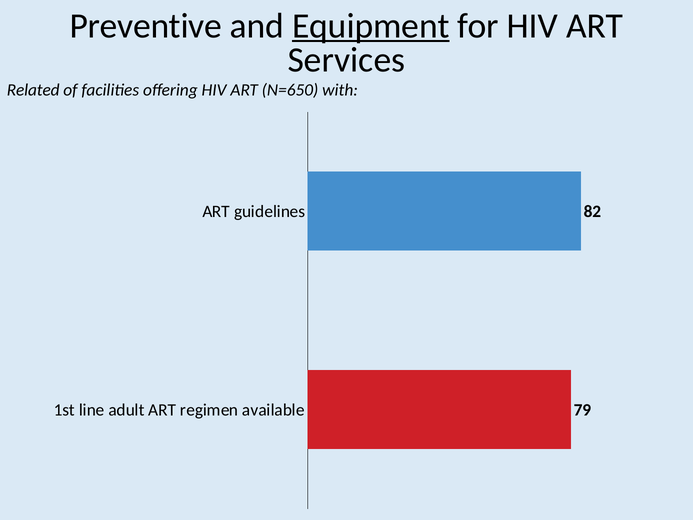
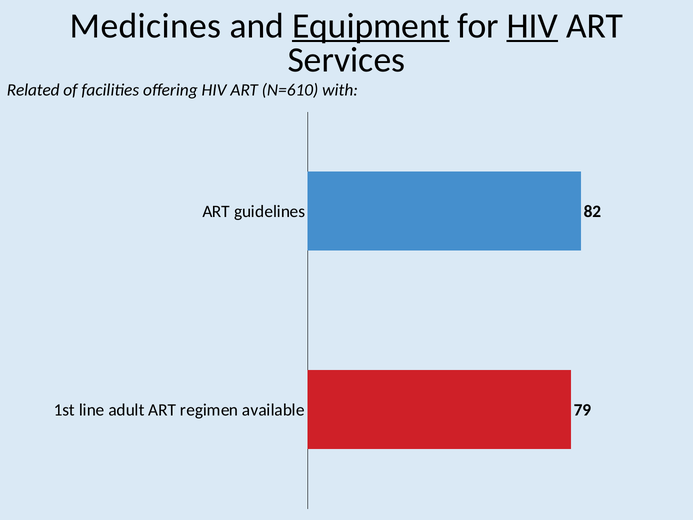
Preventive: Preventive -> Medicines (145, 26)
HIV underline: none -> present (532, 26)
N=650: N=650 -> N=610 (290, 90)
